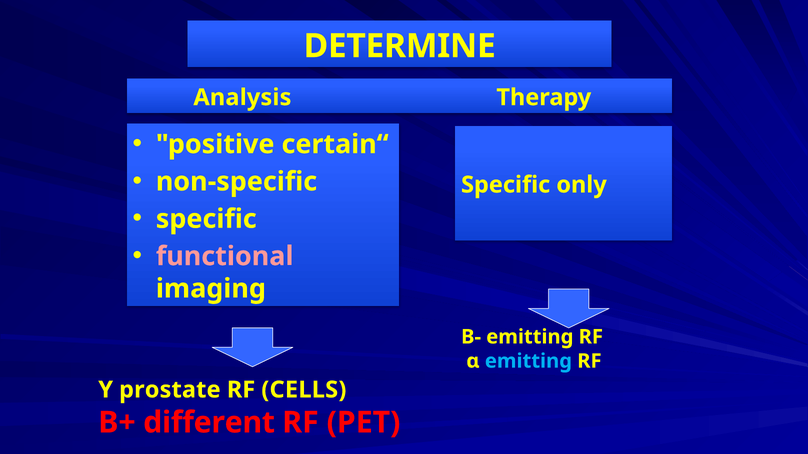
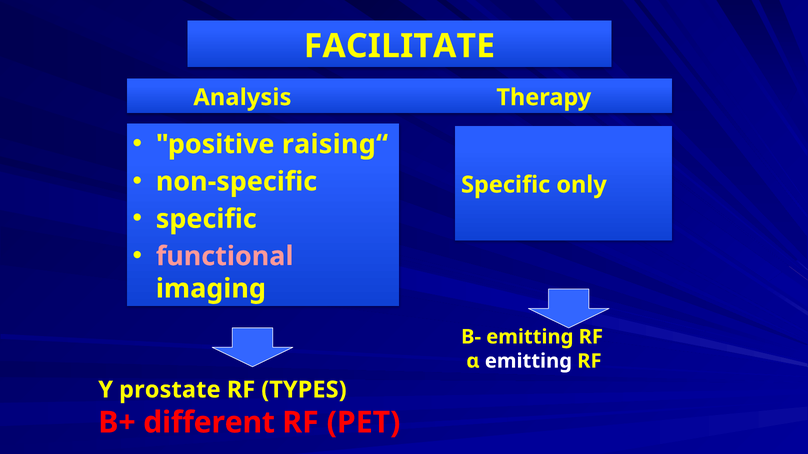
DETERMINE: DETERMINE -> FACILITATE (399, 46)
certain“: certain“ -> raising“ (335, 144)
emitting colour: light blue -> white (528, 361)
CELLS: CELLS -> TYPES (304, 390)
